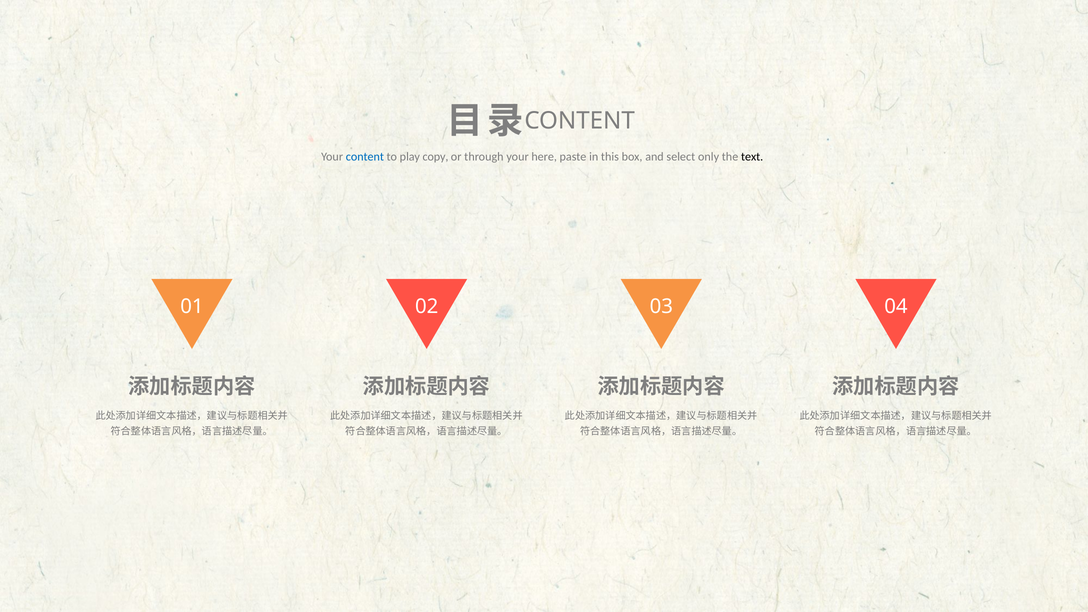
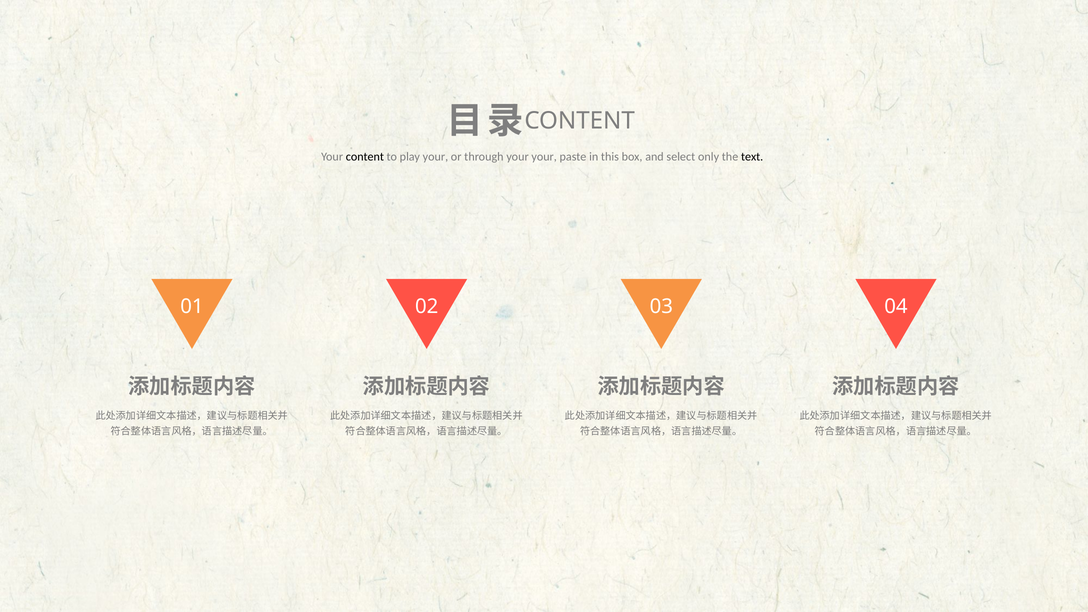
content colour: blue -> black (365, 157)
play copy: copy -> your (435, 157)
your here: here -> your (544, 157)
